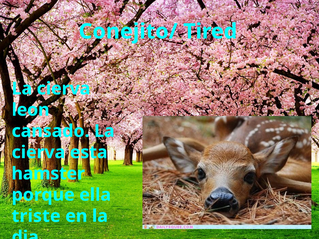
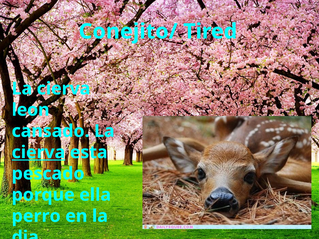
cierva underline: none -> present (38, 152)
hamster: hamster -> pescado (48, 174)
triste: triste -> perro (36, 216)
